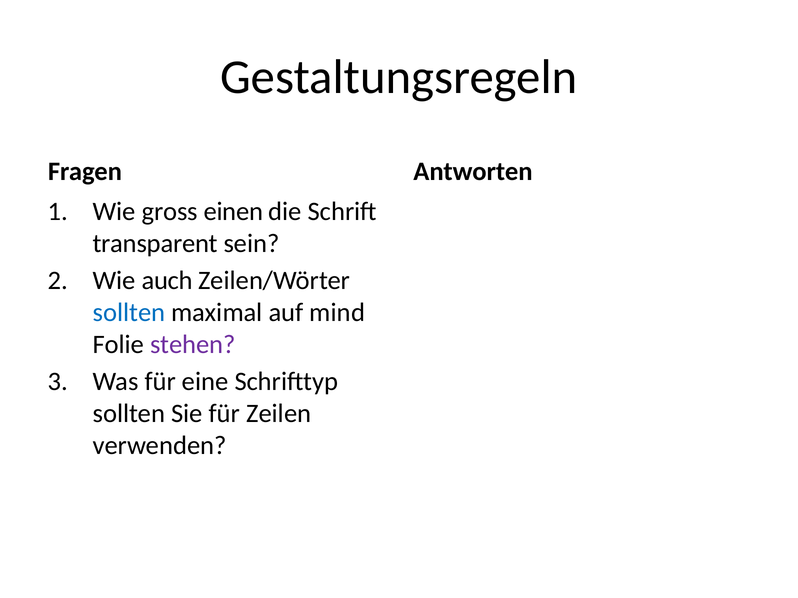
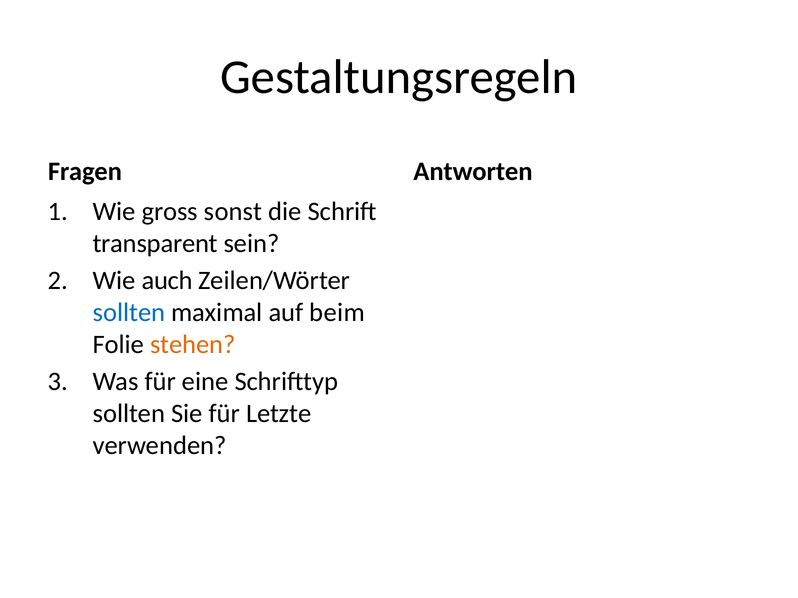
einen: einen -> sonst (233, 212)
mind: mind -> beim (337, 313)
stehen colour: purple -> orange (193, 345)
Zeilen: Zeilen -> Letzte (279, 414)
